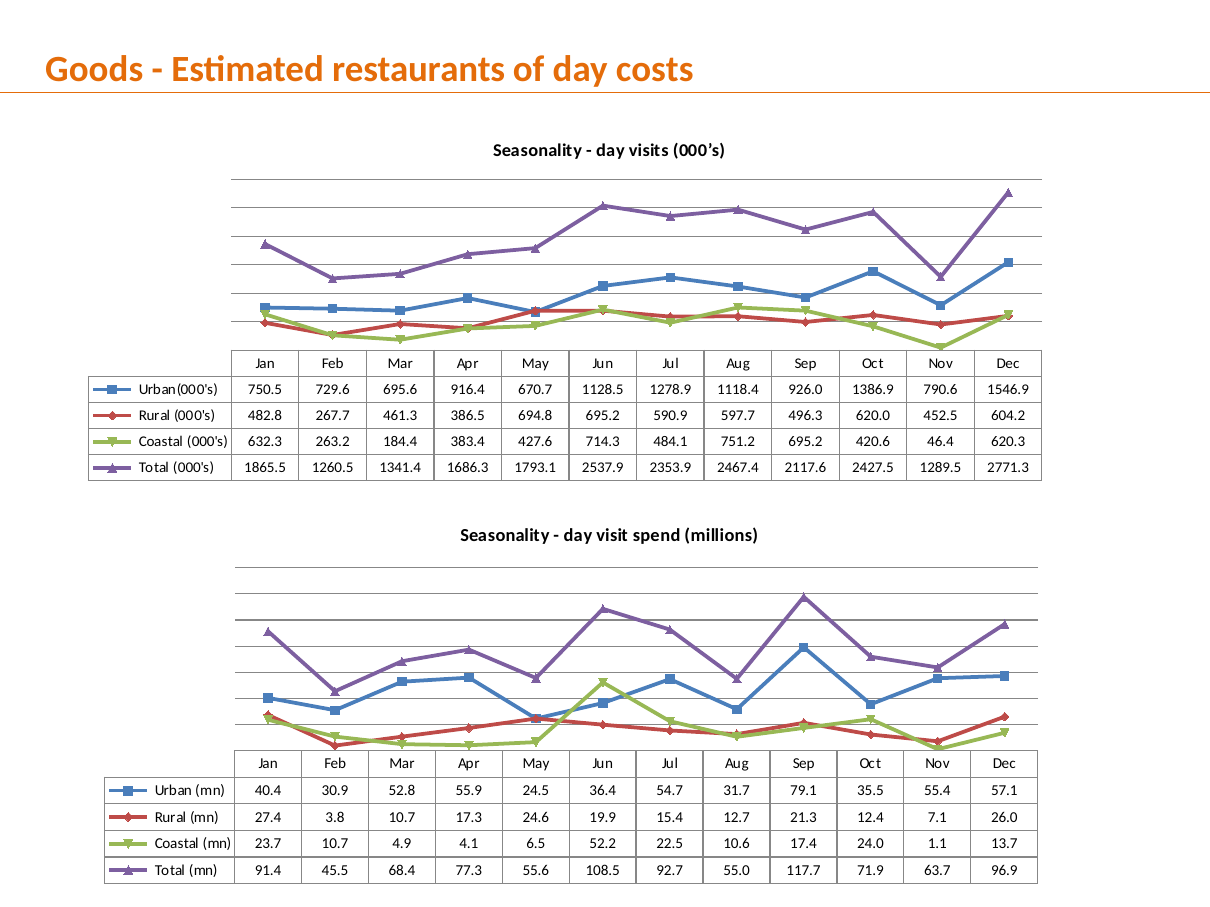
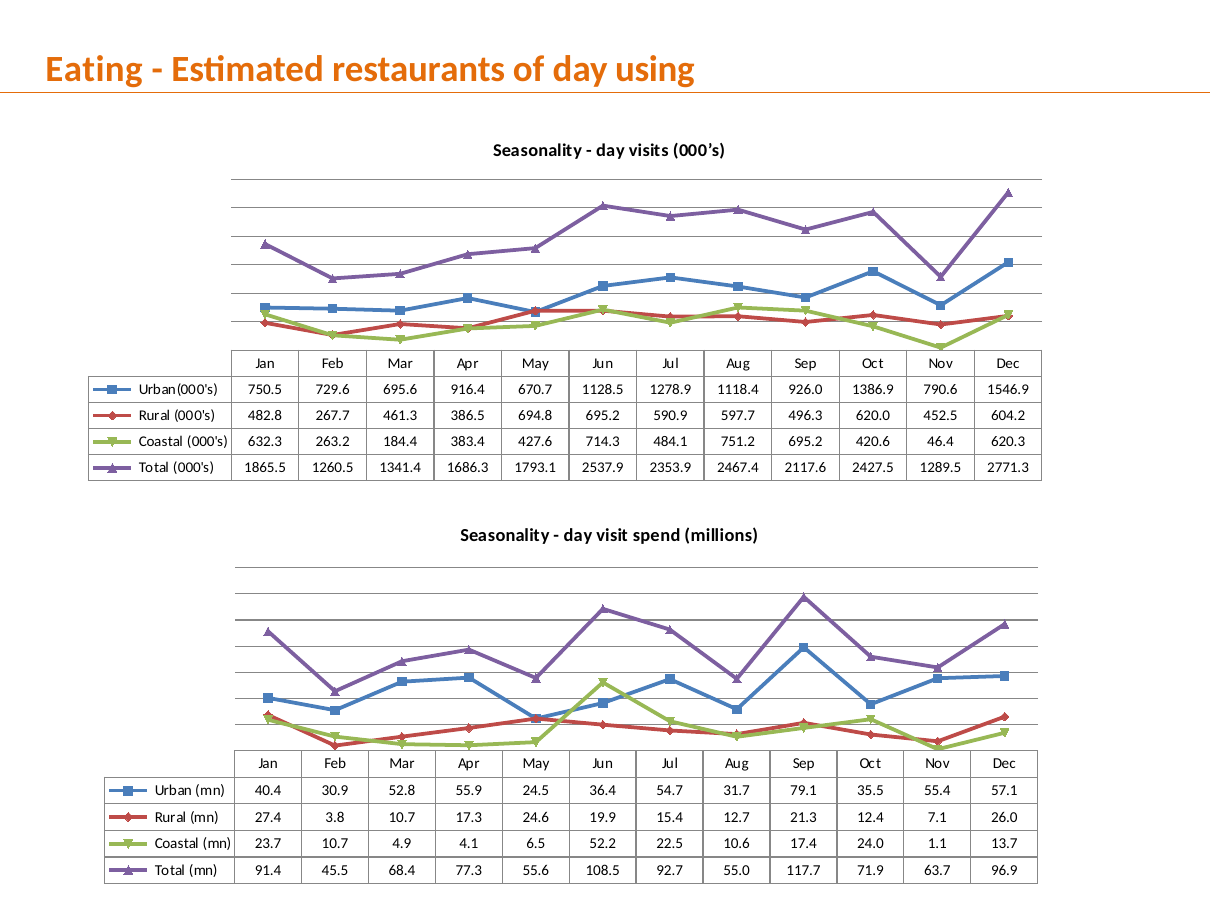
Goods: Goods -> Eating (94, 70)
costs: costs -> using (655, 70)
